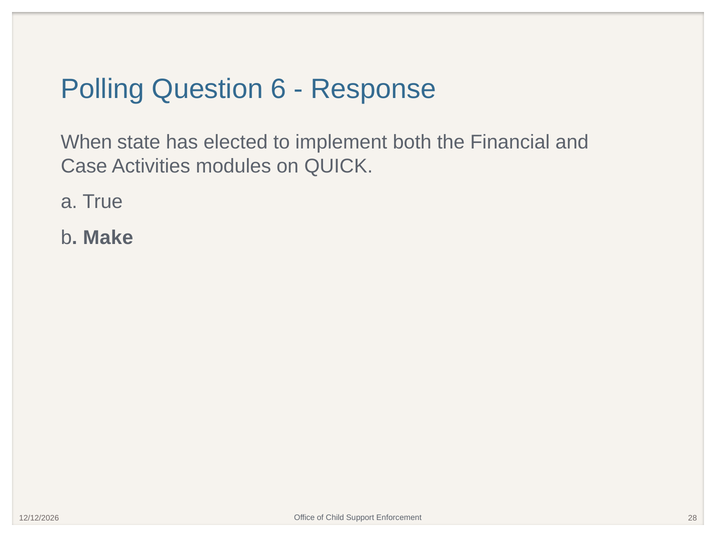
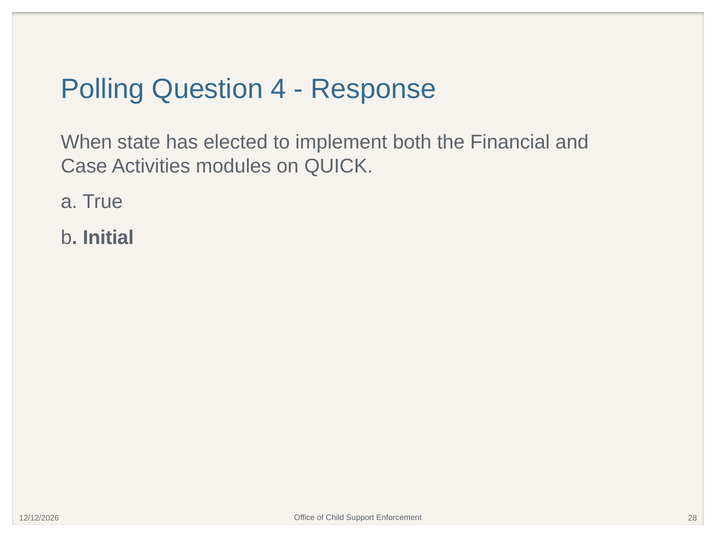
6: 6 -> 4 (279, 89)
Make: Make -> Initial (108, 238)
